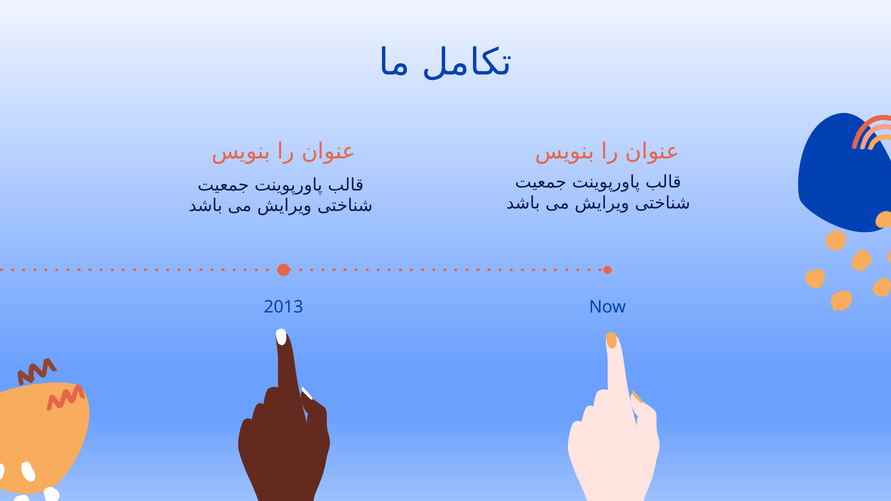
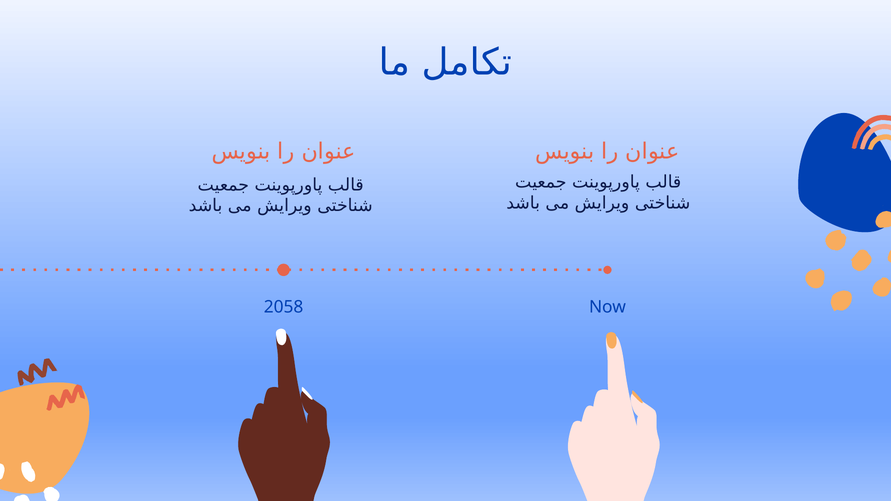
2013: 2013 -> 2058 (284, 307)
